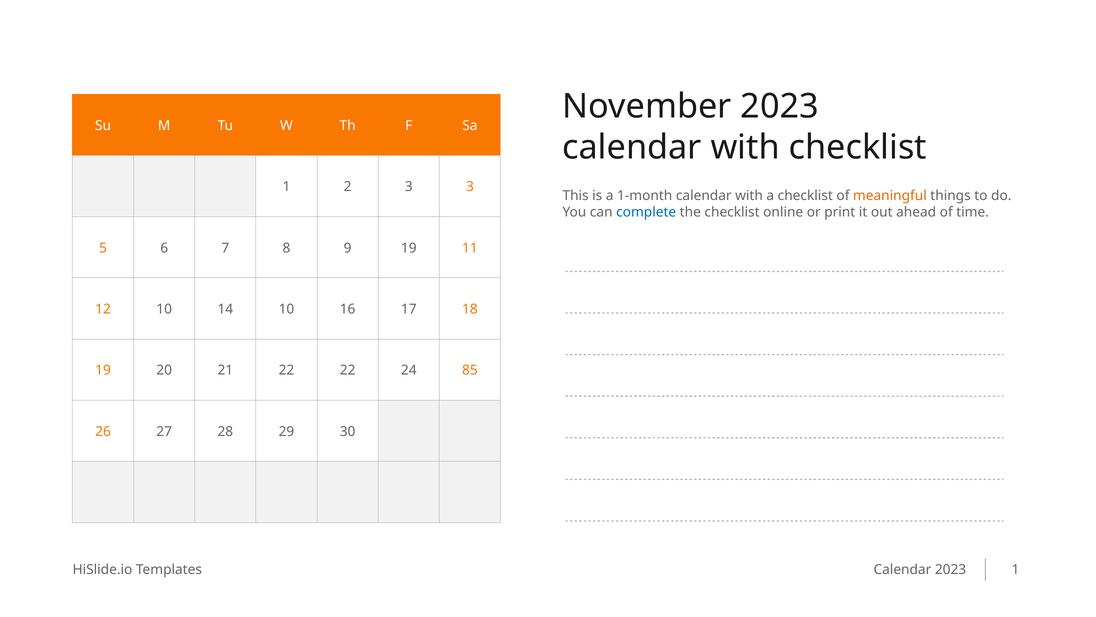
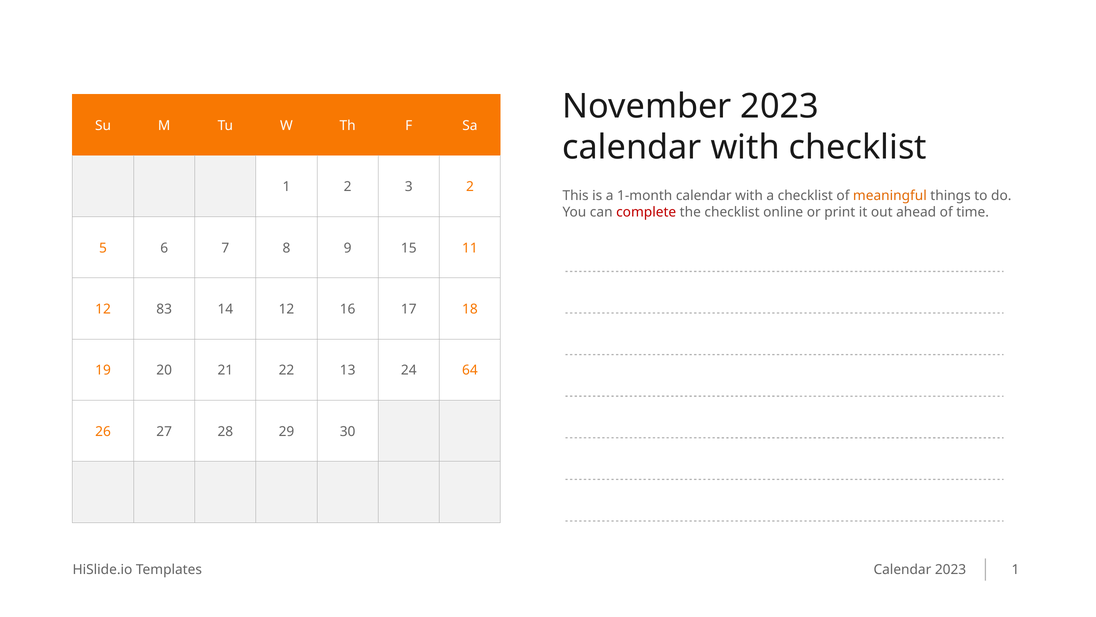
3 3: 3 -> 2 (470, 187)
complete colour: blue -> red (646, 212)
9 19: 19 -> 15 (409, 248)
12 10: 10 -> 83 (164, 309)
14 10: 10 -> 12 (286, 309)
22 22: 22 -> 13 (348, 370)
85: 85 -> 64 (470, 370)
